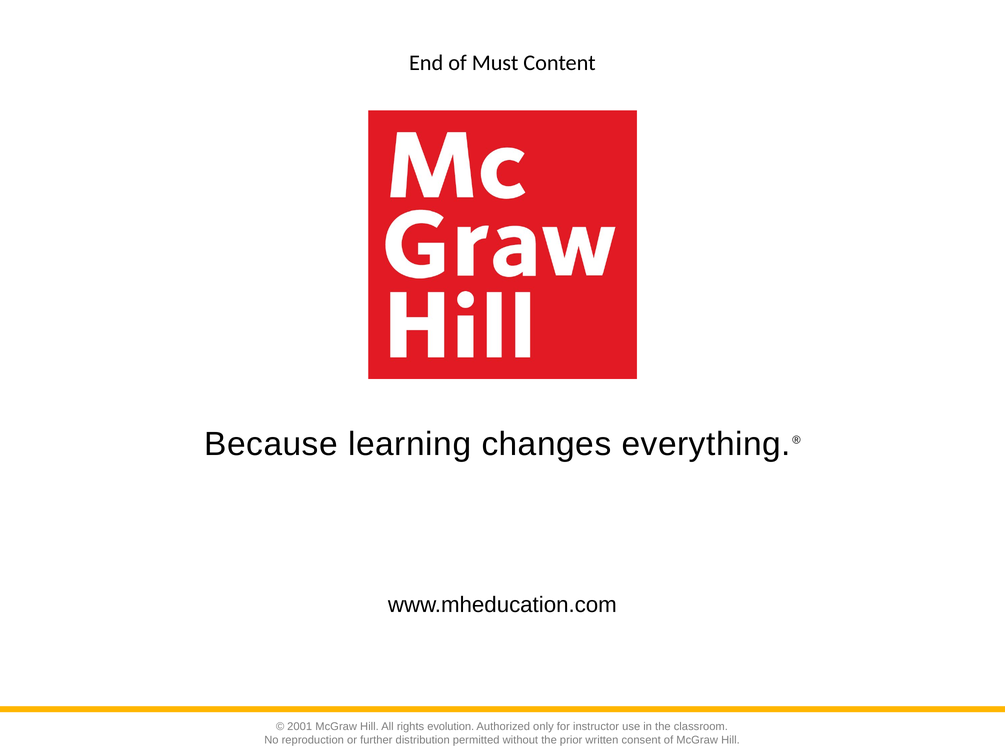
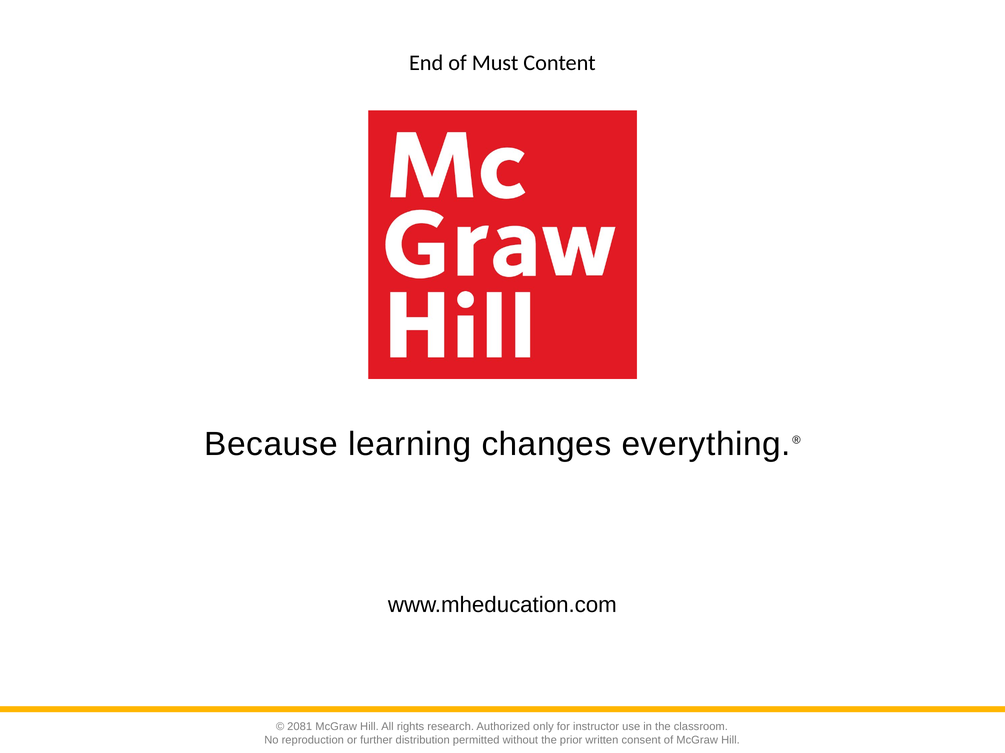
2001: 2001 -> 2081 (300, 727)
evolution: evolution -> research (451, 727)
